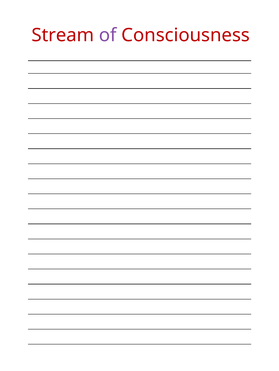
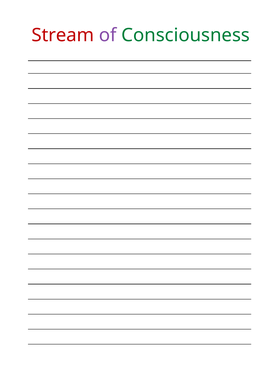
Consciousness colour: red -> green (186, 35)
